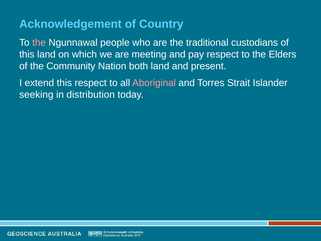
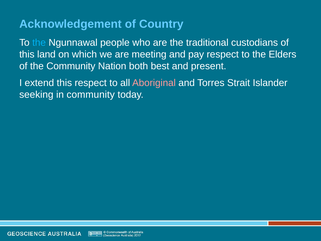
the colour: pink -> light blue (39, 43)
both land: land -> best (160, 66)
in distribution: distribution -> community (91, 95)
